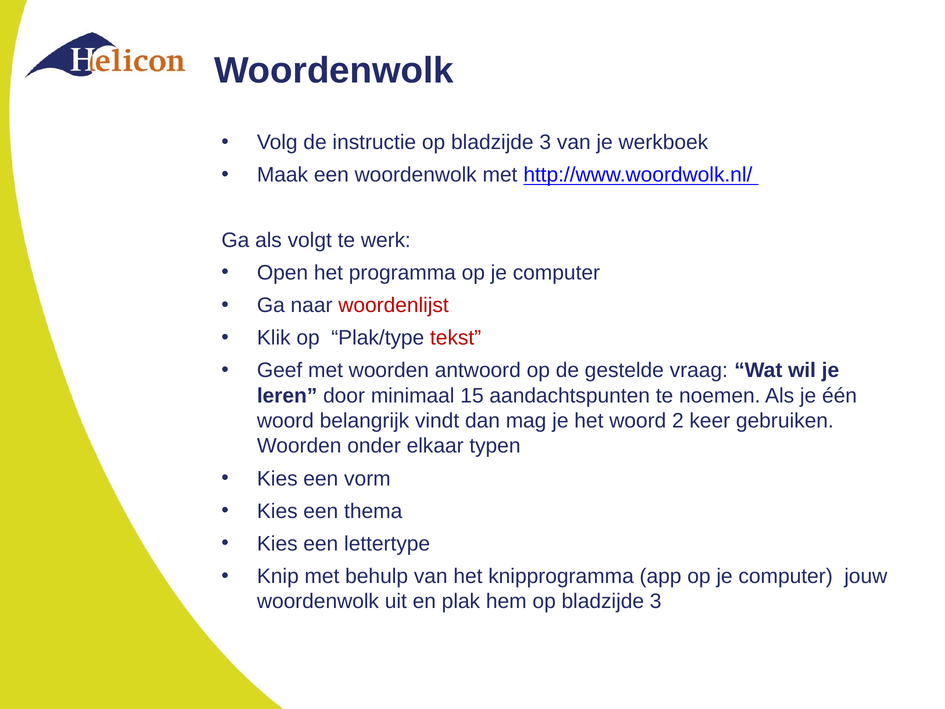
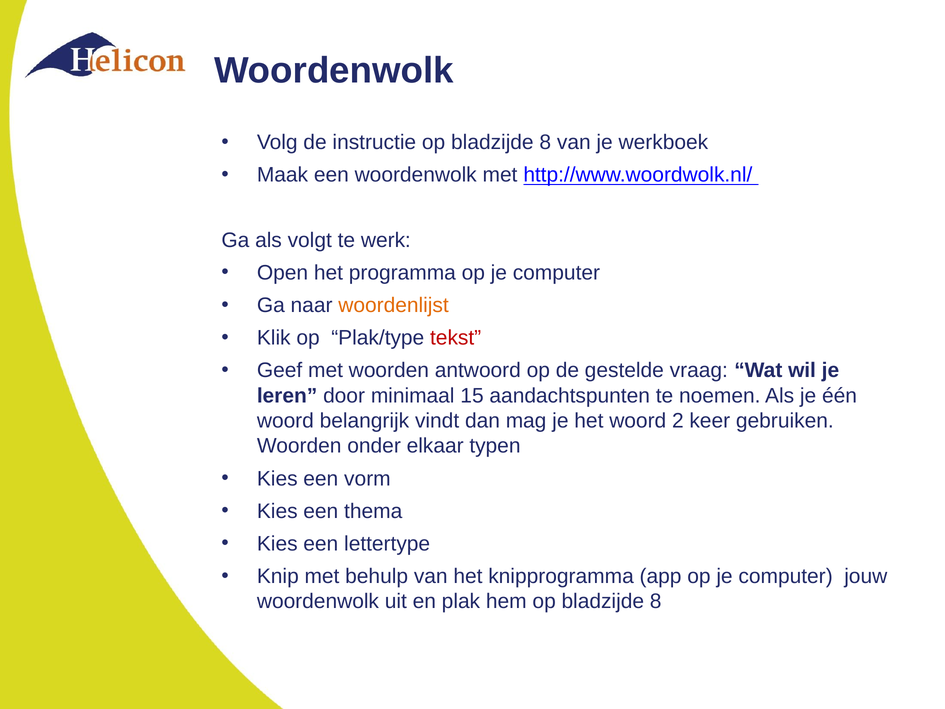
instructie op bladzijde 3: 3 -> 8 (545, 142)
woordenlijst colour: red -> orange (394, 305)
hem op bladzijde 3: 3 -> 8 (656, 601)
